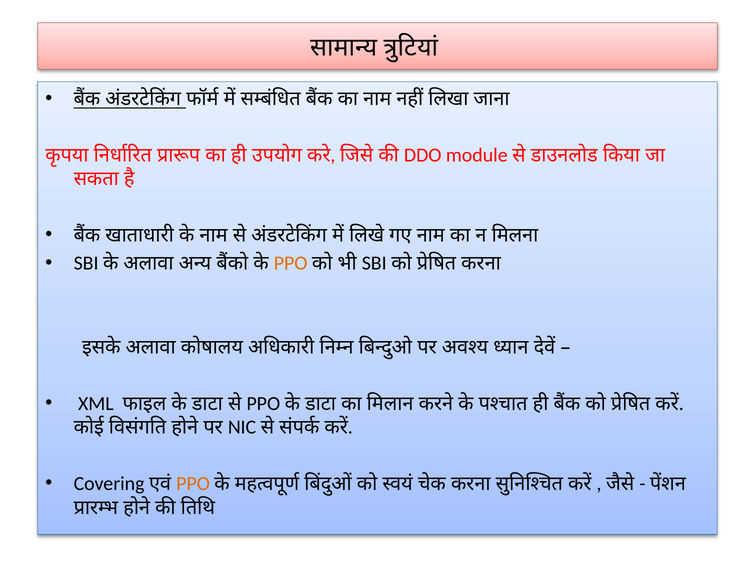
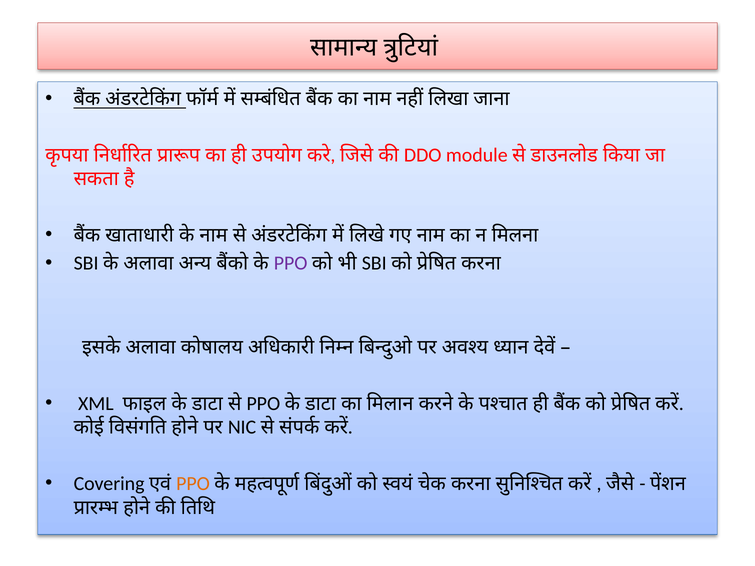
PPO colour: orange -> purple (291, 263)
